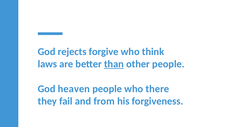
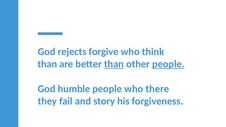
laws: laws -> than (47, 64)
people underline: none -> present (168, 64)
heaven: heaven -> humble (74, 89)
from: from -> story (104, 101)
